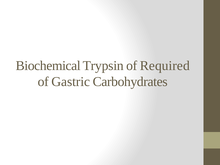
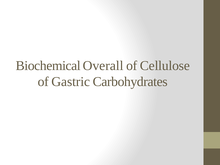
Trypsin: Trypsin -> Overall (103, 66)
Required: Required -> Cellulose (165, 66)
